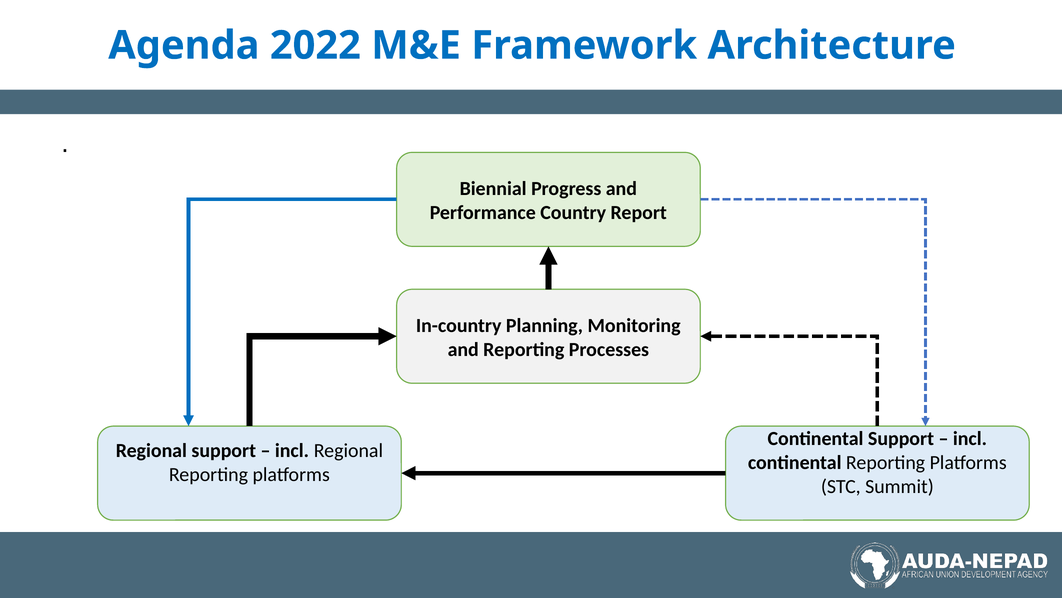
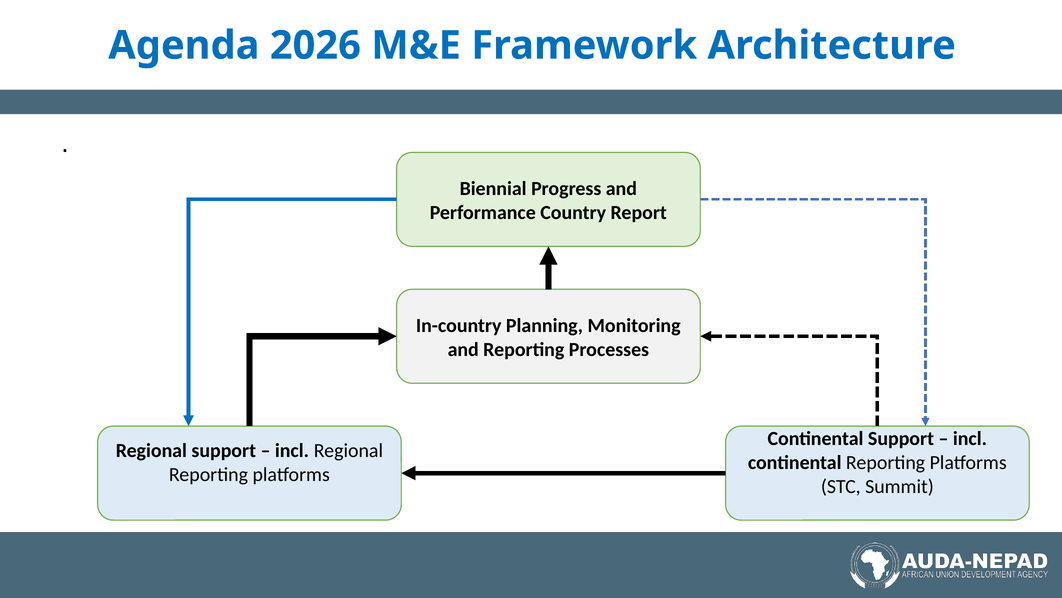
2022: 2022 -> 2026 (315, 45)
